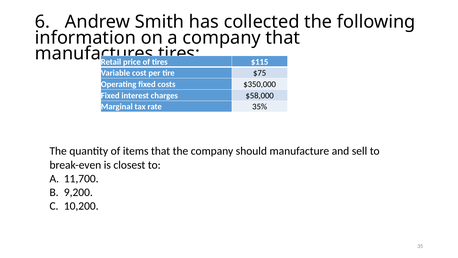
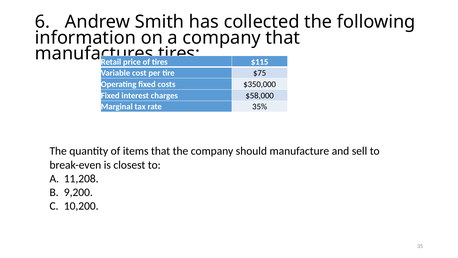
11,700: 11,700 -> 11,208 (81, 178)
